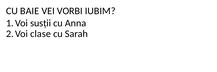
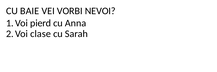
IUBIM: IUBIM -> NEVOI (100, 11)
susții: susții -> pierd (41, 23)
